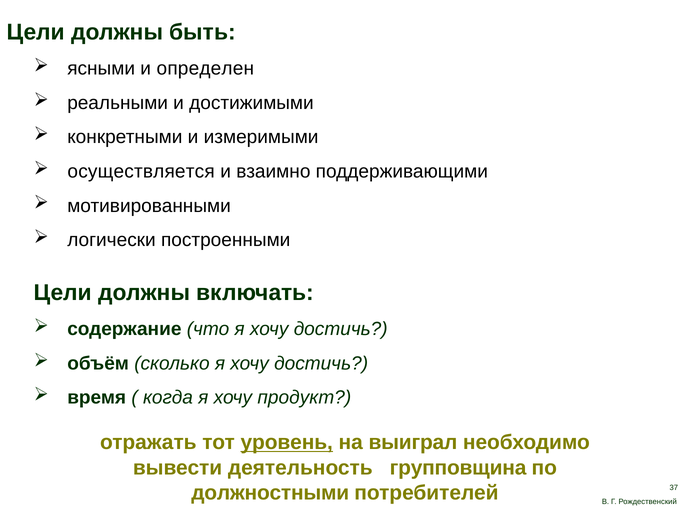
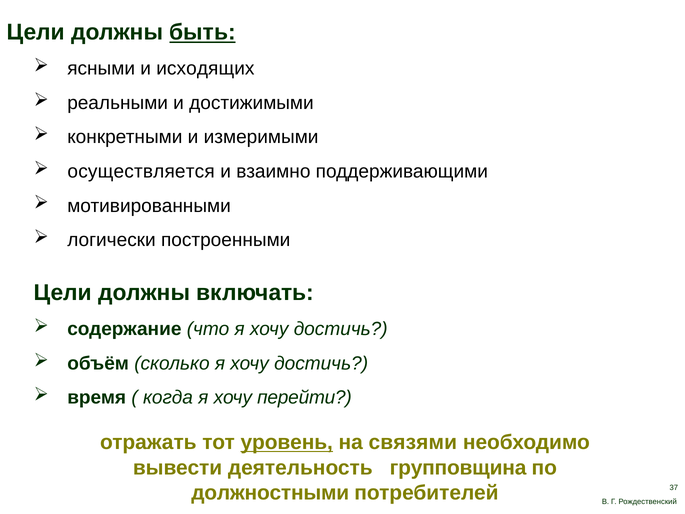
быть underline: none -> present (202, 32)
определен: определен -> исходящих (205, 69)
продукт: продукт -> перейти (304, 397)
выиграл: выиграл -> связями (413, 442)
